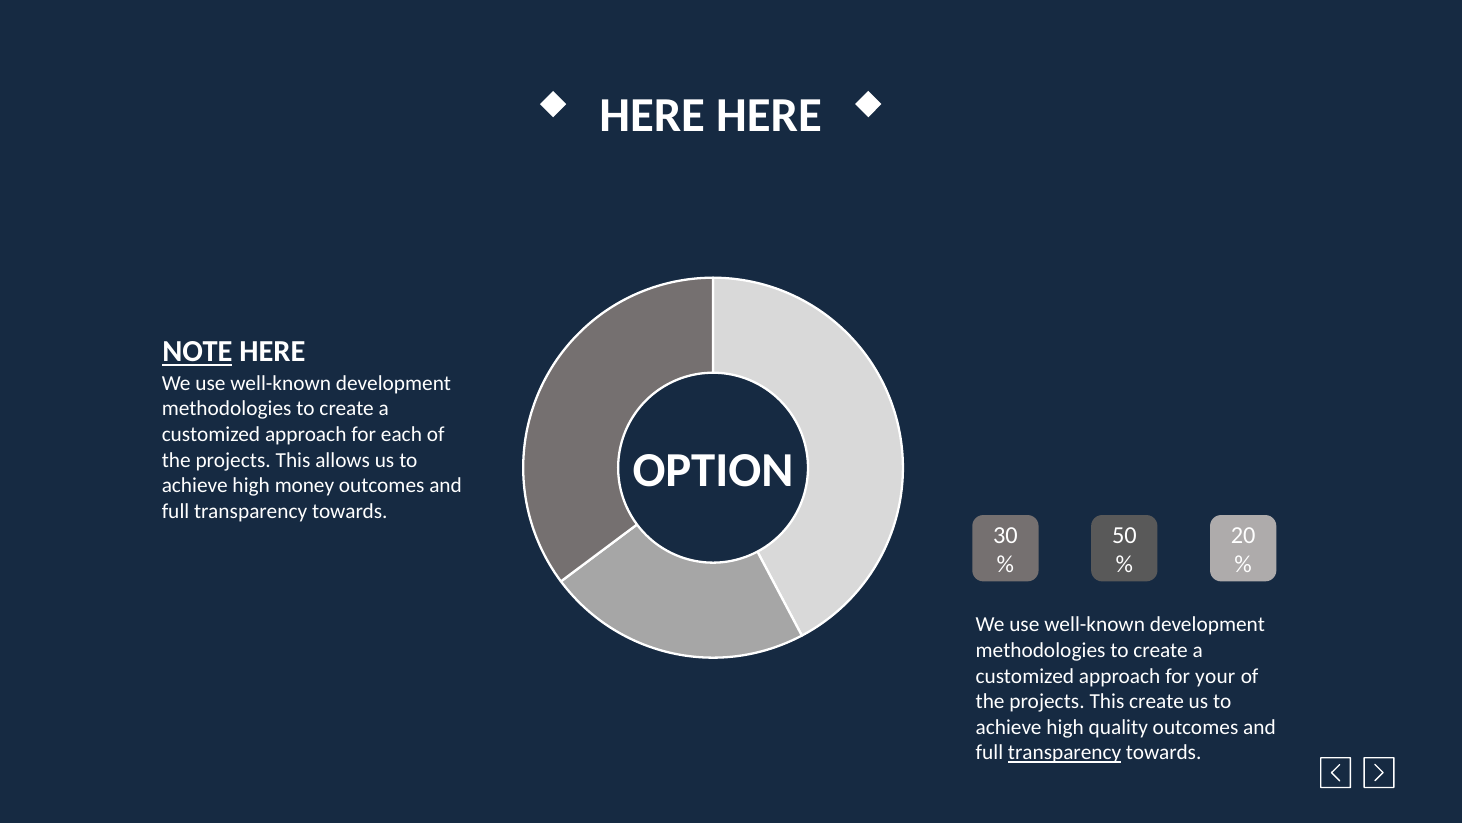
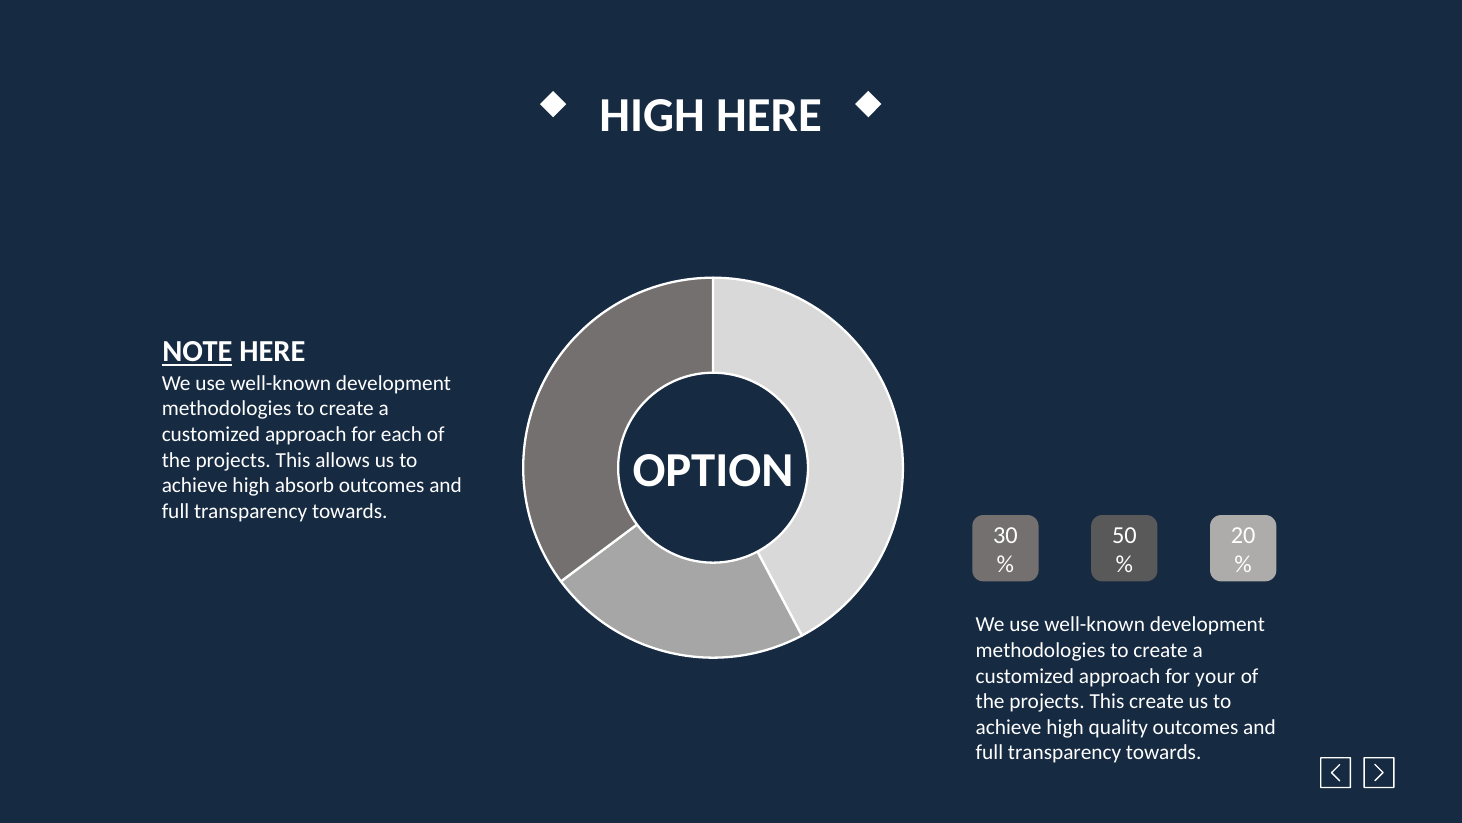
HERE: HERE -> HIGH (652, 116)
money: money -> absorb (304, 485)
transparency underline: present -> none (1065, 752)
